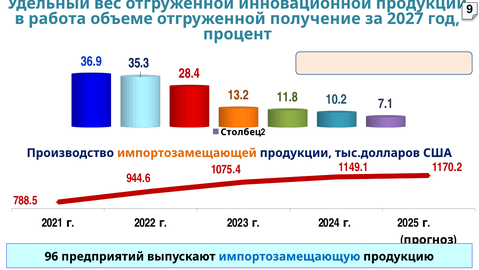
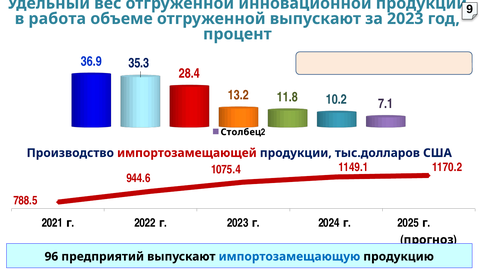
отгруженной получение: получение -> выпускают (315, 19)
за 2027: 2027 -> 2023 (405, 19)
импортозамещающей colour: orange -> red (187, 153)
